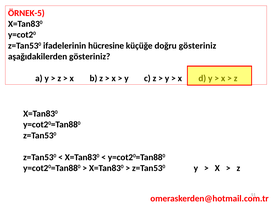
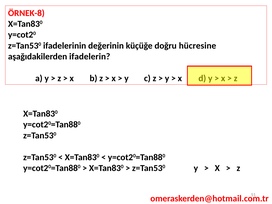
ÖRNEK-5: ÖRNEK-5 -> ÖRNEK-8 (26, 13)
hücresine: hücresine -> değerinin (106, 46)
doğru gösteriniz: gösteriniz -> hücresine (198, 46)
aşağıdakilerden gösteriniz: gösteriniz -> ifadelerin (90, 57)
